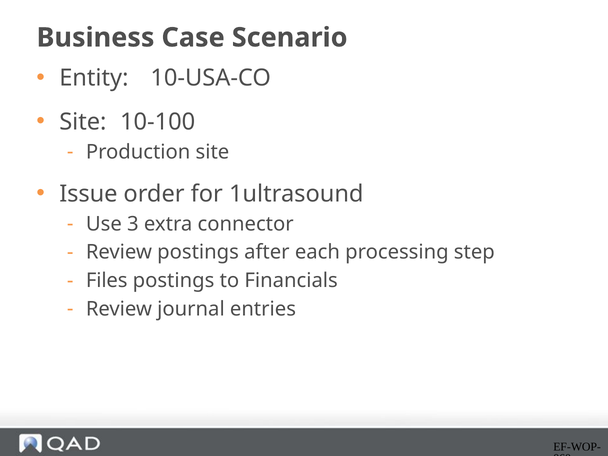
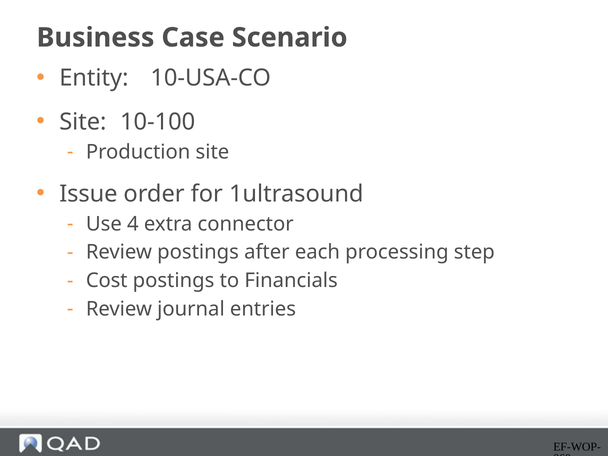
3: 3 -> 4 (133, 224)
Files: Files -> Cost (107, 281)
